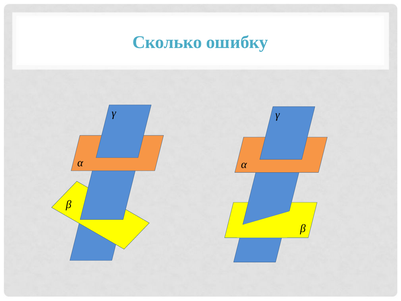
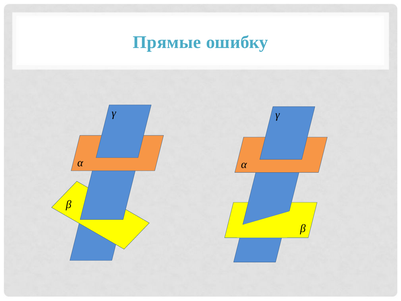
Сколько: Сколько -> Прямые (167, 42)
